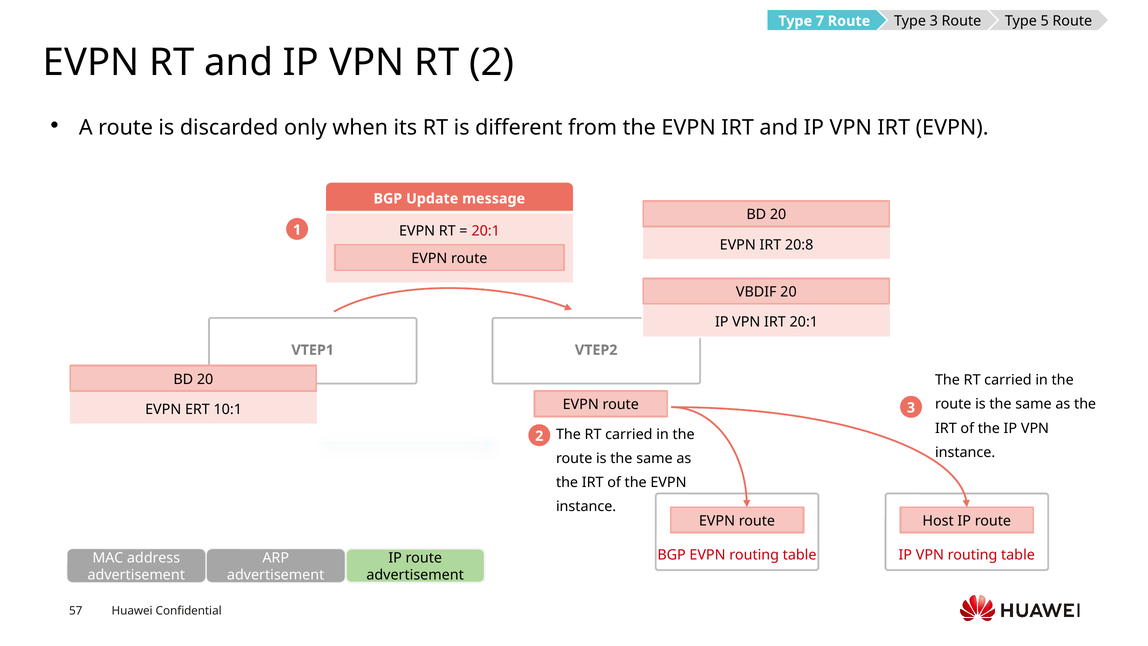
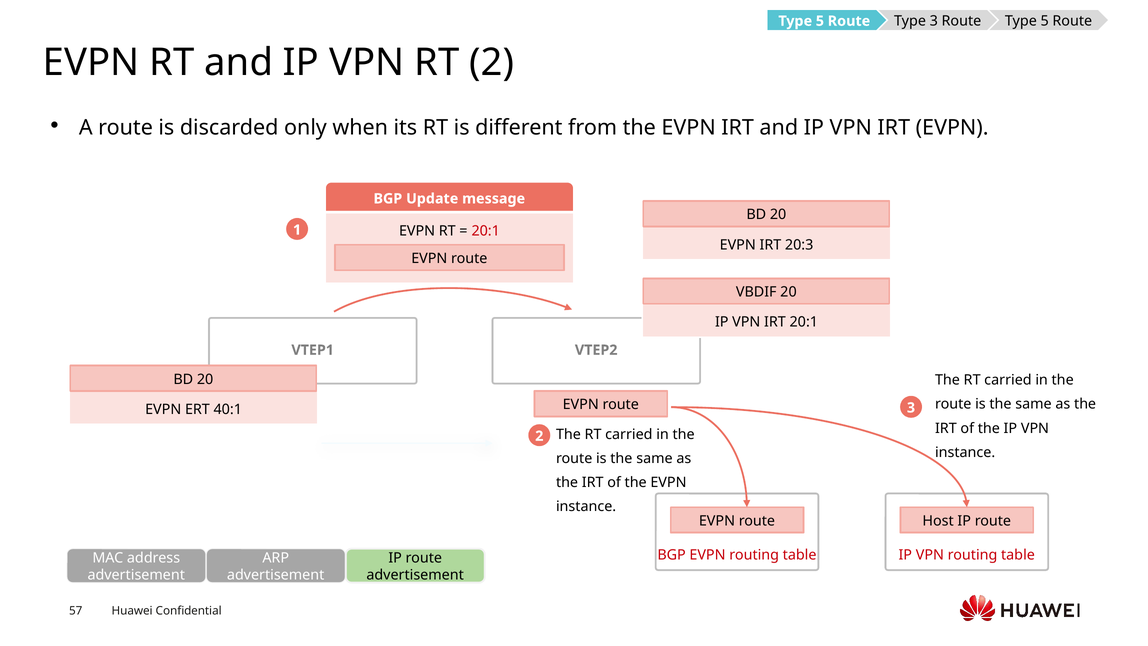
7: 7 -> 5 (820, 21)
20:8: 20:8 -> 20:3 (799, 245)
10:1: 10:1 -> 40:1 (228, 409)
